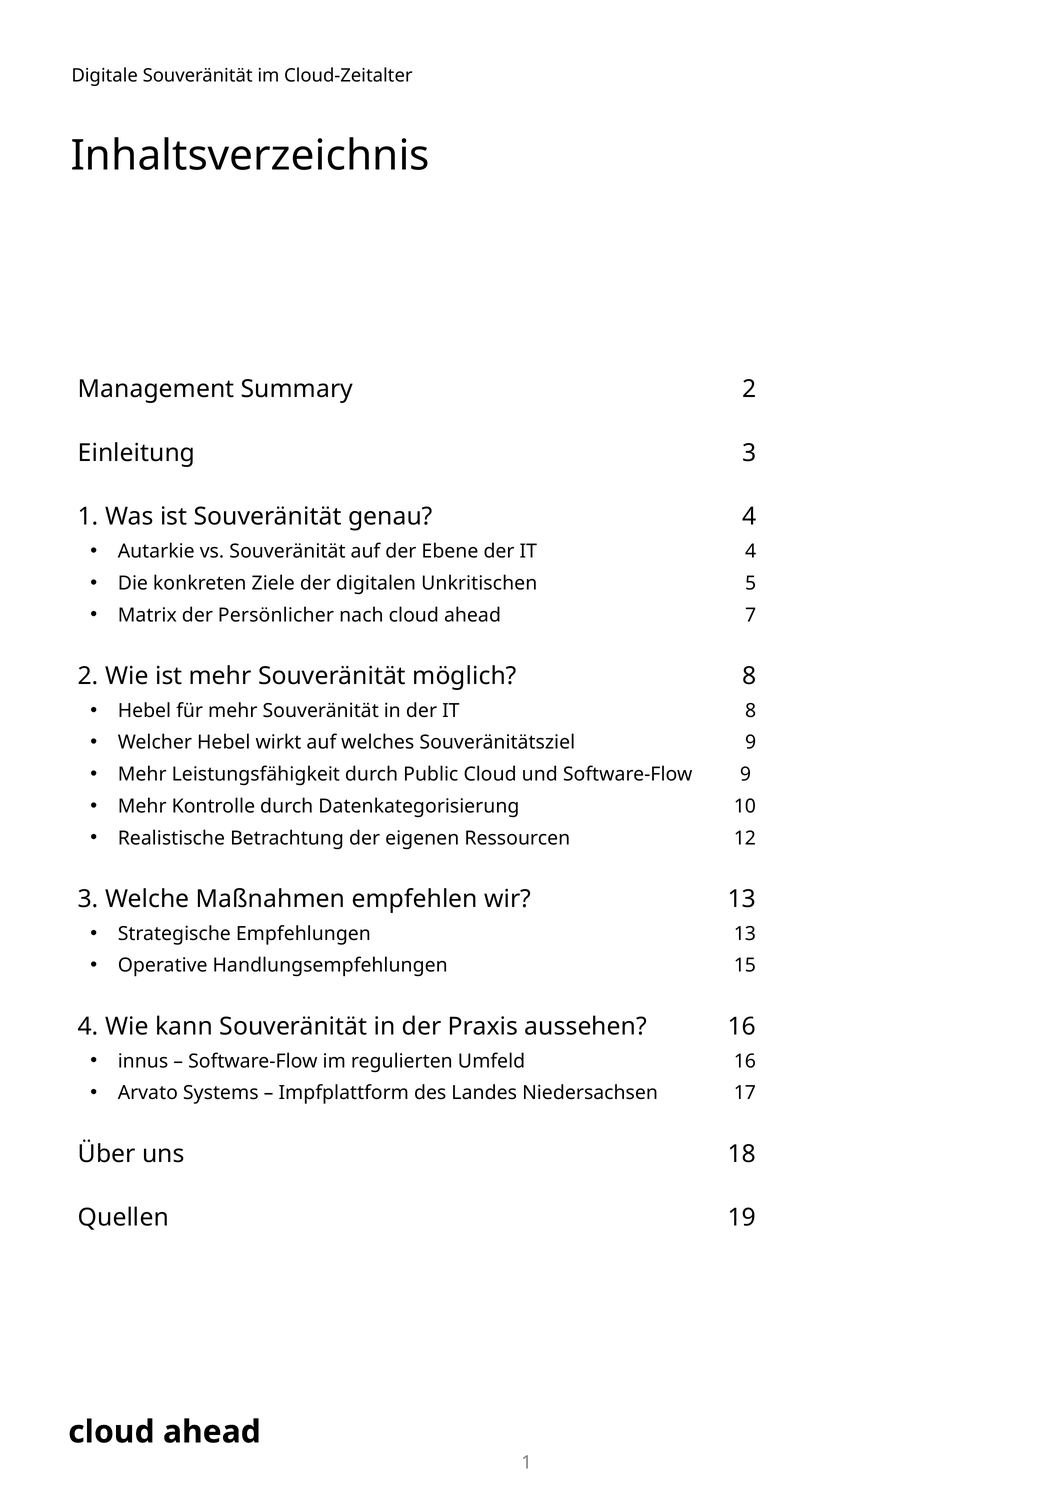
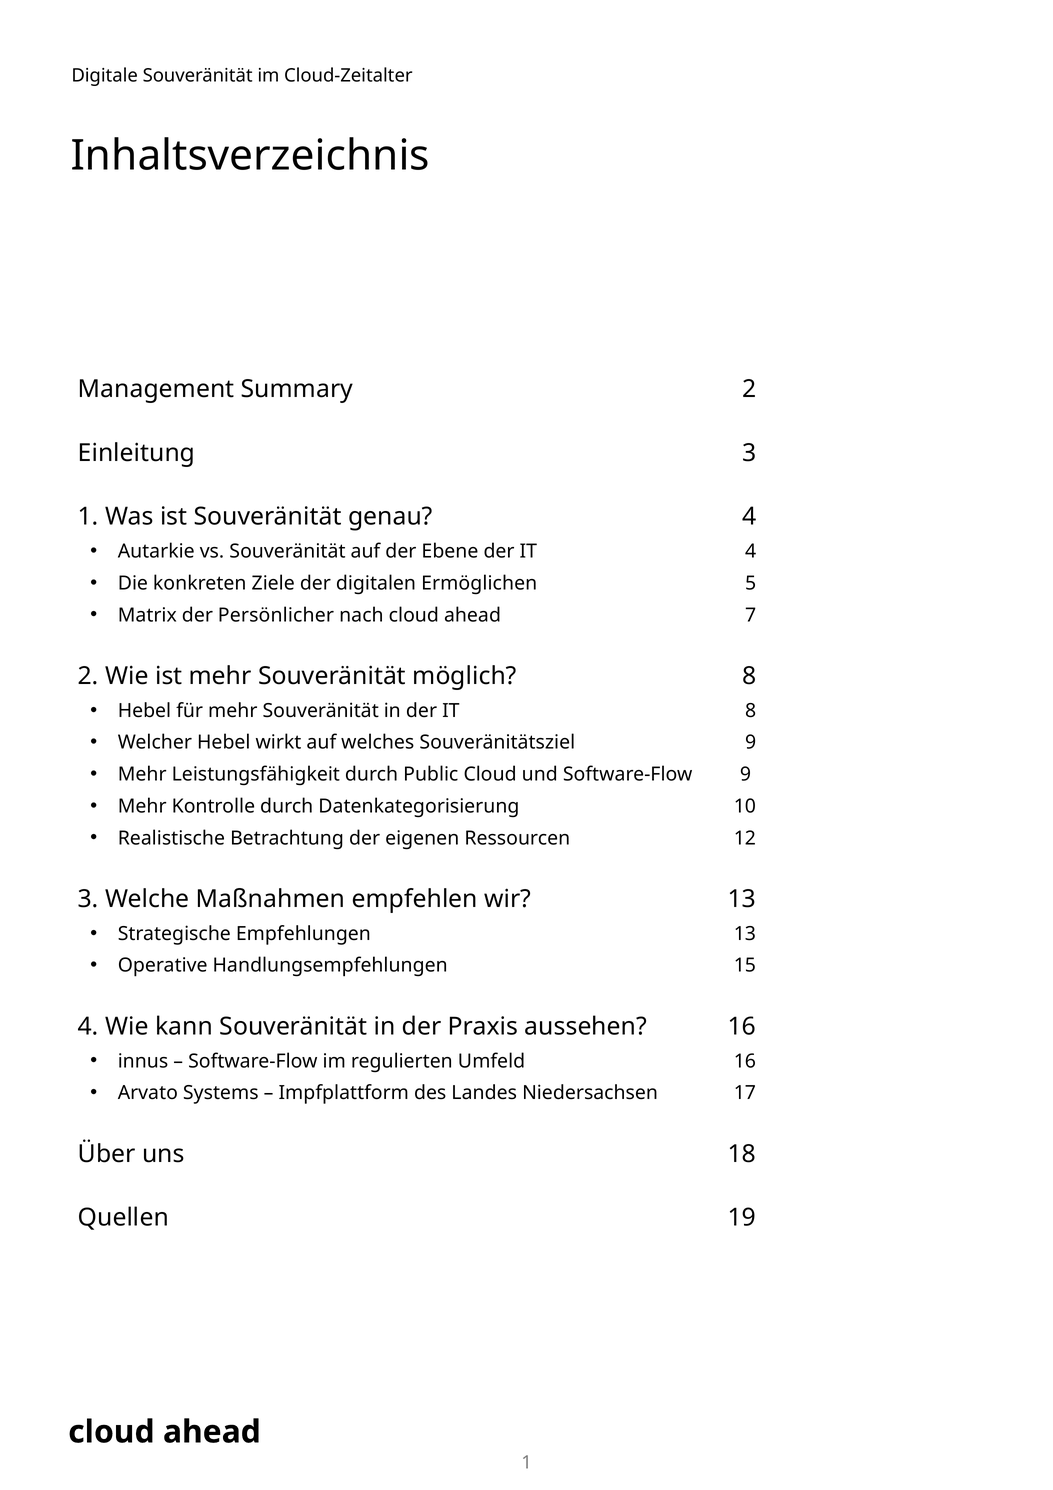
Unkritischen: Unkritischen -> Ermöglichen (479, 583)
